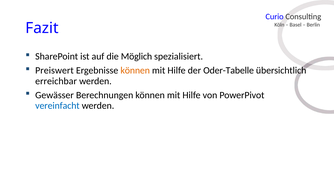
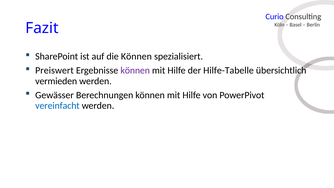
die Möglich: Möglich -> Können (136, 56)
können colour: orange -> purple (135, 70)
Oder-Tabelle: Oder-Tabelle -> Hilfe-Tabelle (229, 70)
erreichbar: erreichbar -> vermieden (56, 81)
